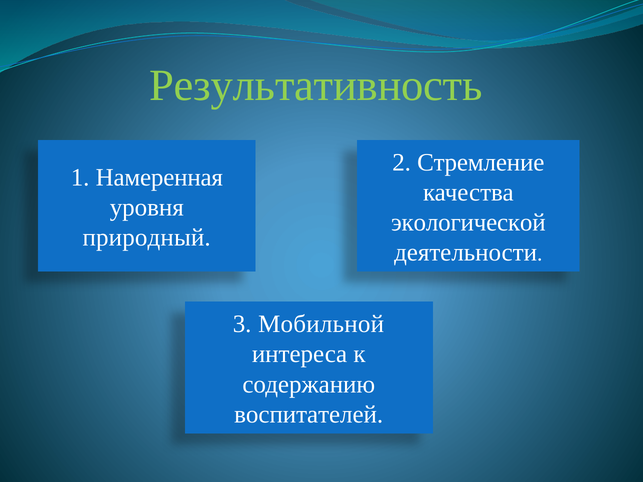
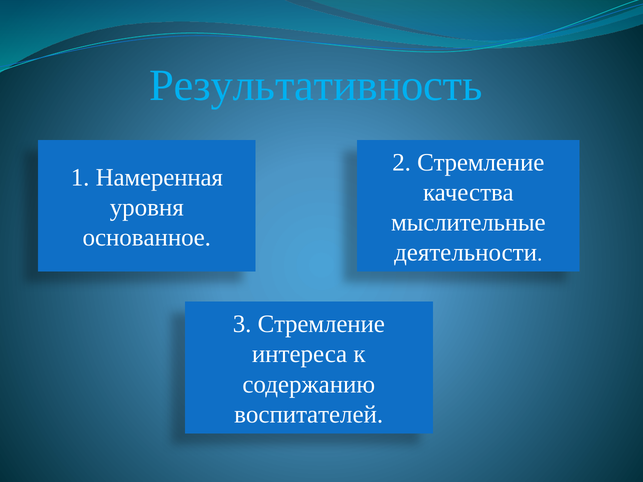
Результативность colour: light green -> light blue (316, 86)
экологической: экологической -> мыслительные (468, 222)
природный: природный -> основанное (147, 237)
3 Мобильной: Мобильной -> Стремление (321, 324)
